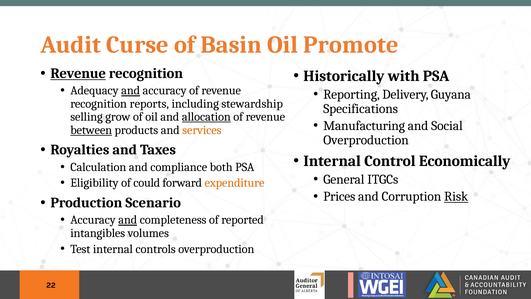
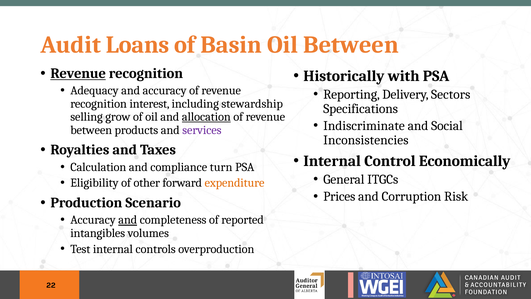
Curse: Curse -> Loans (138, 45)
Oil Promote: Promote -> Between (351, 45)
and underline: present -> none (131, 90)
Guyana: Guyana -> Sectors (451, 94)
reports: reports -> interest (149, 104)
Manufacturing: Manufacturing -> Indiscriminate (364, 126)
between underline: present -> none (91, 130)
services colour: orange -> purple (202, 130)
Overproduction: Overproduction -> Inconsistencies (366, 140)
both: both -> turn (221, 167)
could: could -> other (147, 183)
Risk underline: present -> none (456, 196)
